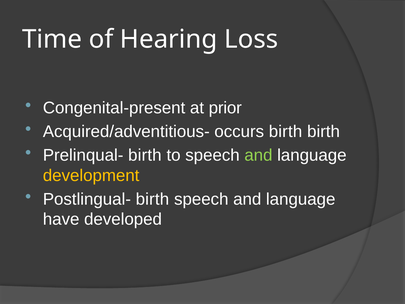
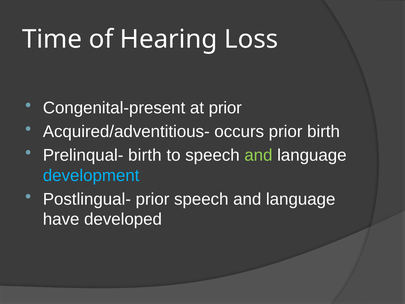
occurs birth: birth -> prior (286, 131)
development colour: yellow -> light blue (91, 175)
Postlingual- birth: birth -> prior (153, 199)
